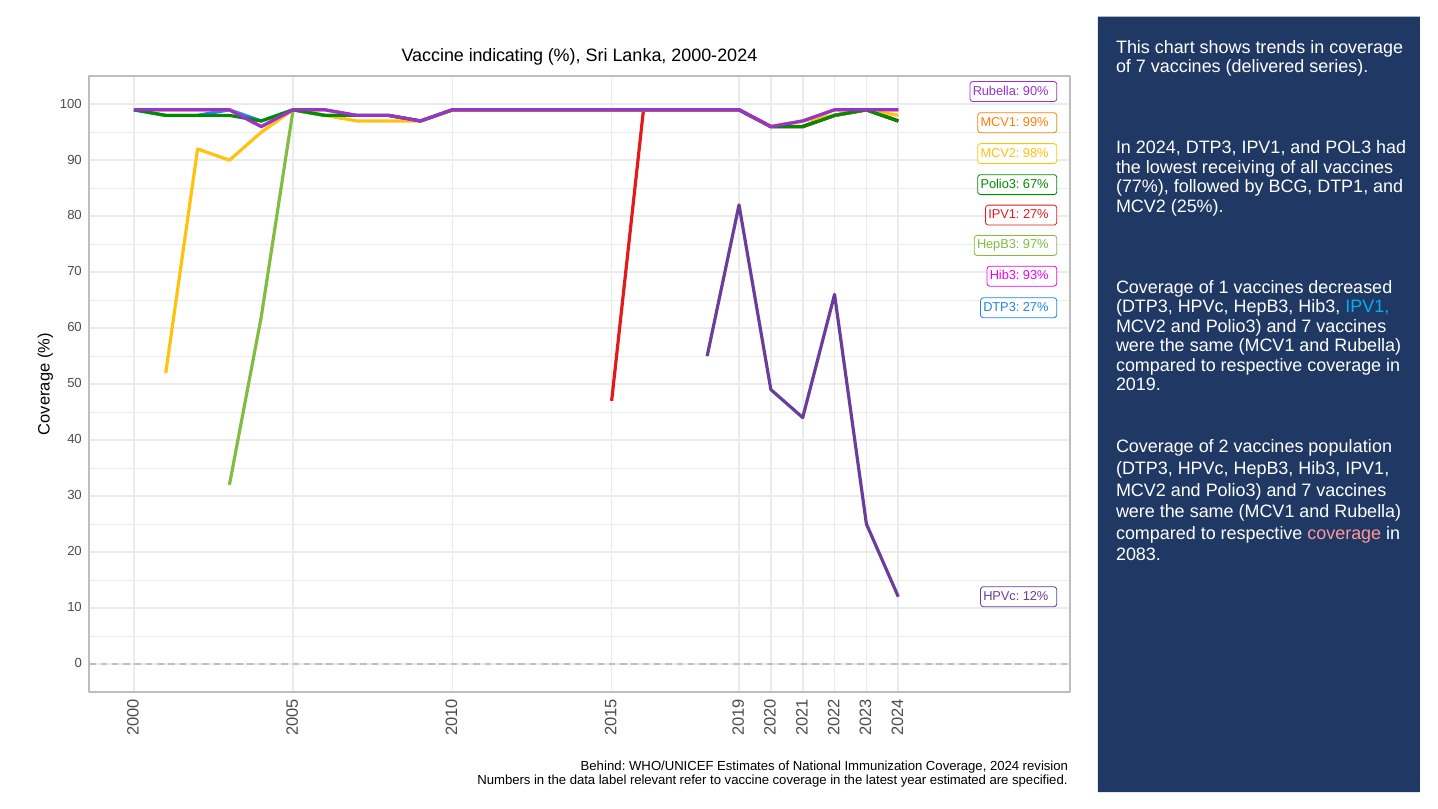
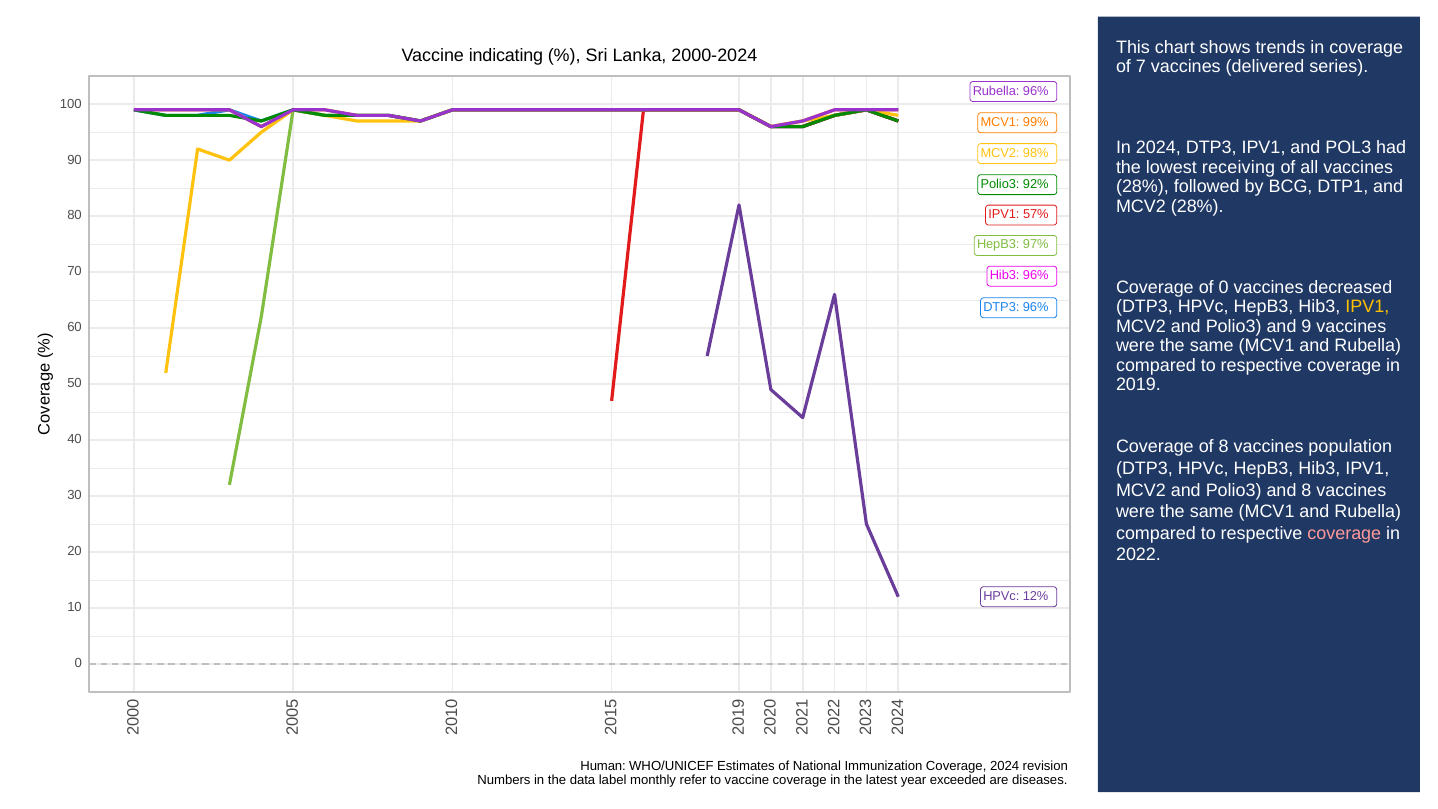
Rubella 90%: 90% -> 96% (1036, 91)
67%: 67% -> 92% (1036, 184)
77%: 77% -> 28% (1142, 187)
MCV2 25%: 25% -> 28% (1197, 206)
IPV1 27%: 27% -> 57% (1036, 214)
Hib3 93%: 93% -> 96% (1036, 276)
of 1: 1 -> 0 (1224, 287)
IPV1 colour: light blue -> yellow (1367, 307)
DTP3 27%: 27% -> 96% (1036, 307)
7: 7 -> 9 (1306, 326)
of 2: 2 -> 8 (1224, 447)
7: 7 -> 8 (1306, 490)
2083: 2083 -> 2022 (1138, 555)
Behind: Behind -> Human (603, 766)
relevant: relevant -> monthly (653, 780)
estimated: estimated -> exceeded (958, 780)
specified: specified -> diseases (1040, 780)
